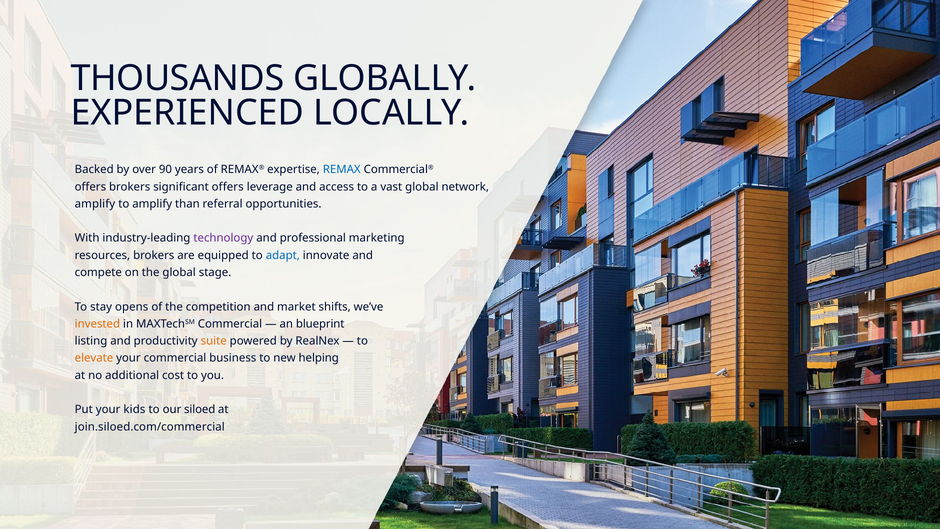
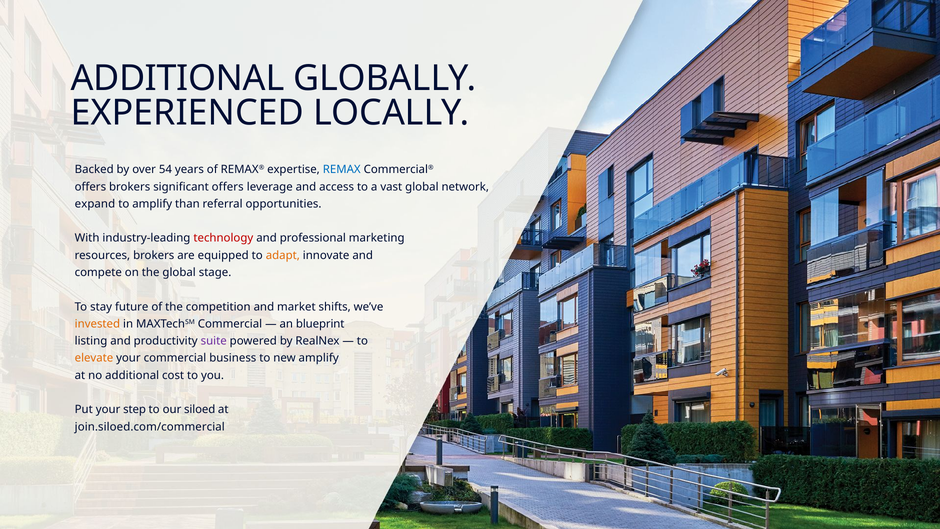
THOUSANDS: THOUSANDS -> ADDITIONAL (177, 79)
90: 90 -> 54 (165, 170)
amplify: amplify -> expand (95, 204)
technology colour: purple -> red (223, 238)
adapt colour: blue -> orange (283, 255)
opens: opens -> future (132, 307)
suite colour: orange -> purple (214, 341)
new helping: helping -> amplify (319, 358)
kids: kids -> step (135, 409)
